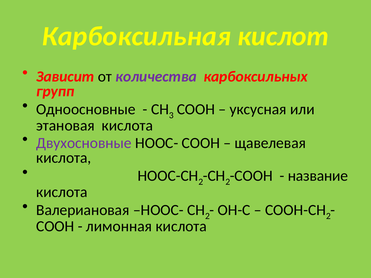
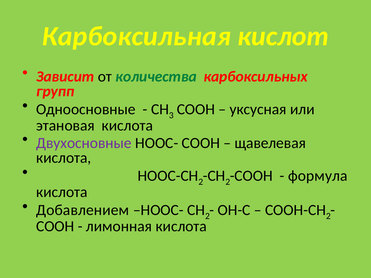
количества colour: purple -> green (156, 77)
название: название -> формула (318, 176)
Валериановая: Валериановая -> Добавлением (83, 210)
